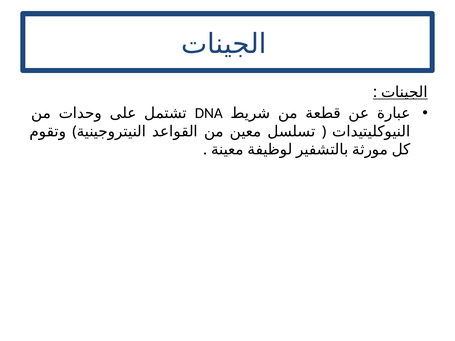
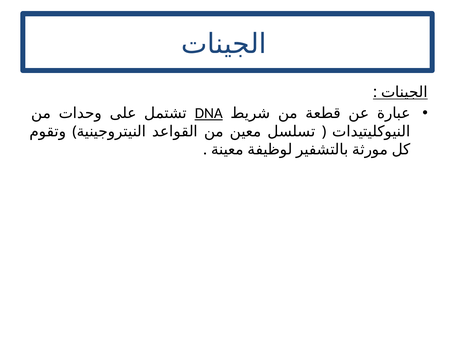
DNA underline: none -> present (209, 113)
